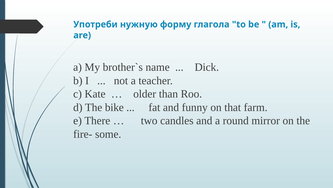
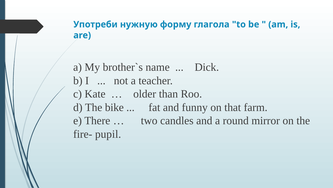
some: some -> pupil (108, 134)
